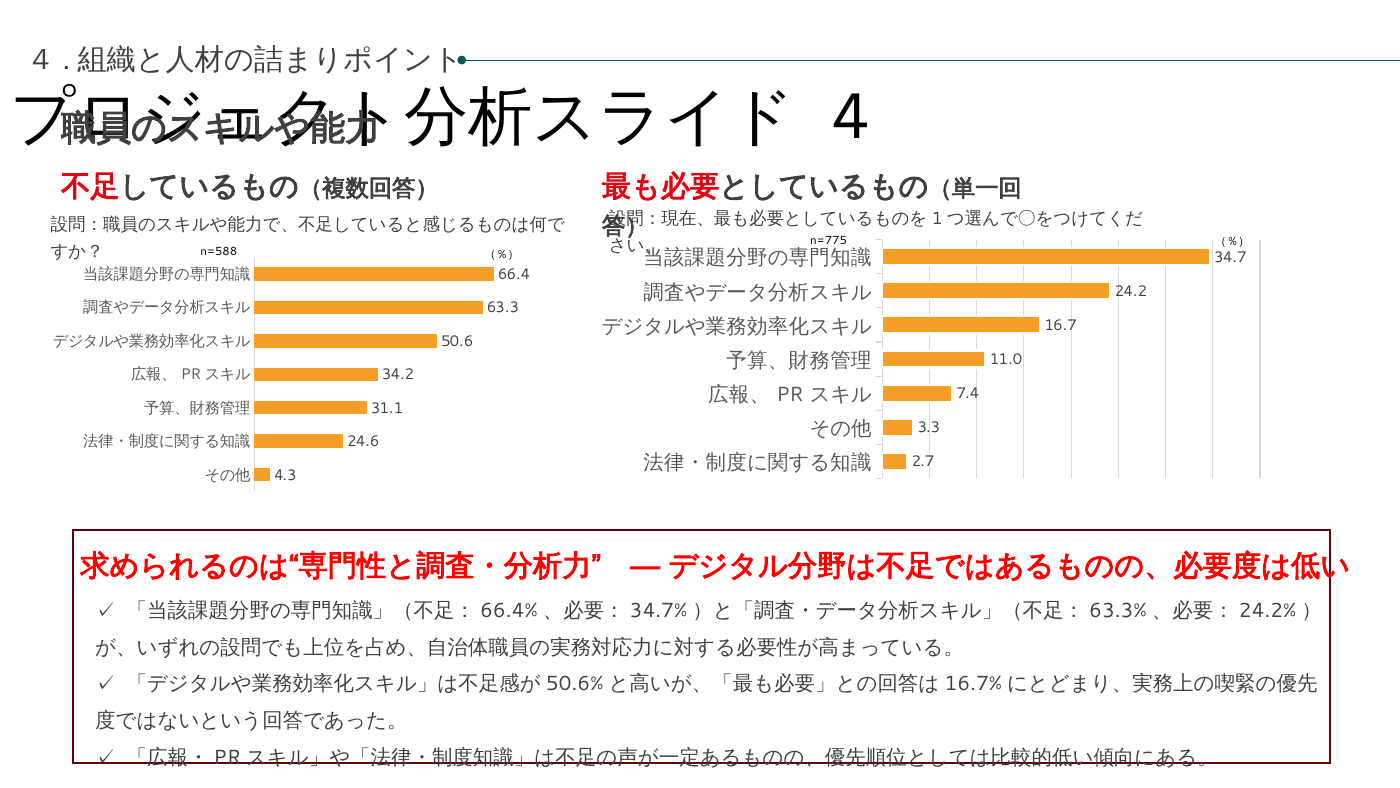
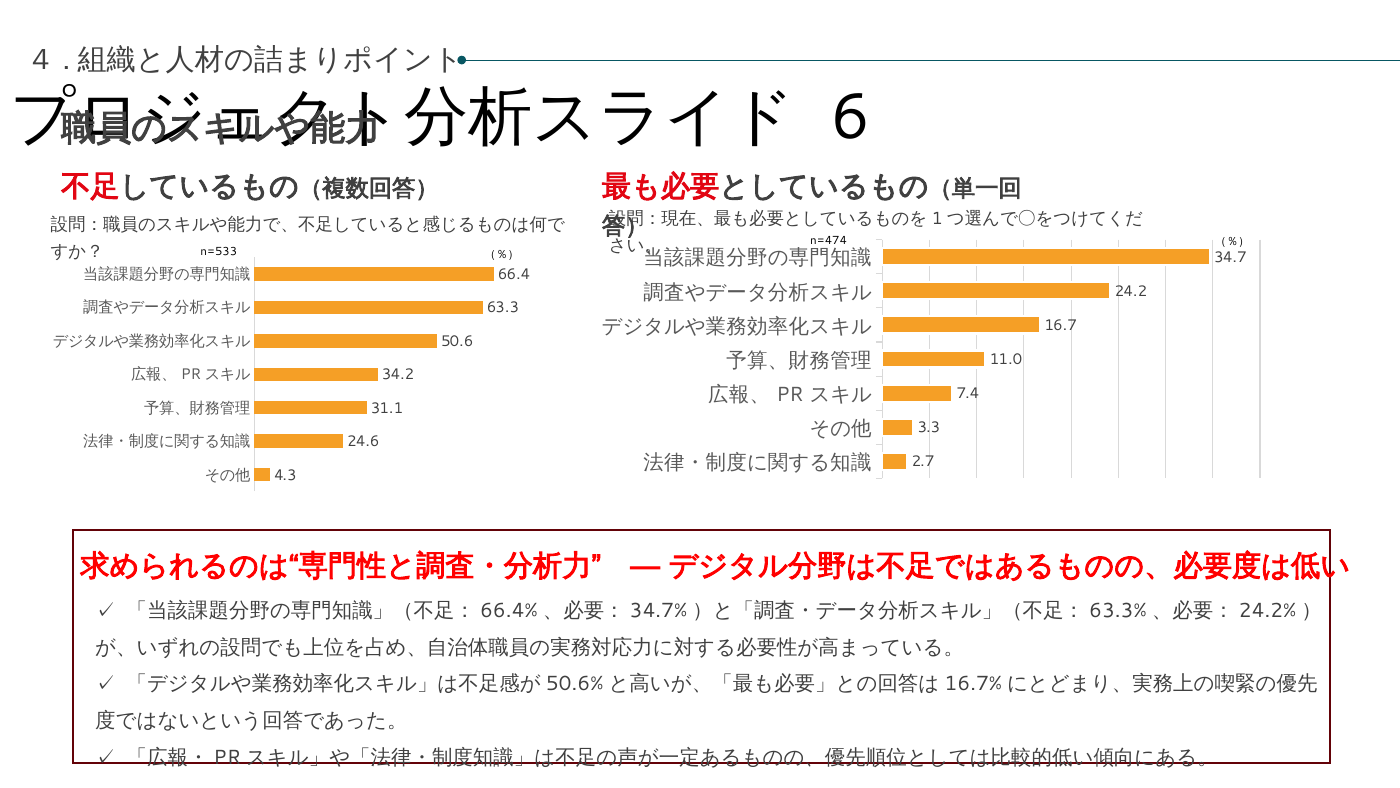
4: 4 -> 6 (851, 118)
n=775: n=775 -> n=474 (829, 241)
n=588: n=588 -> n=533 (219, 251)
